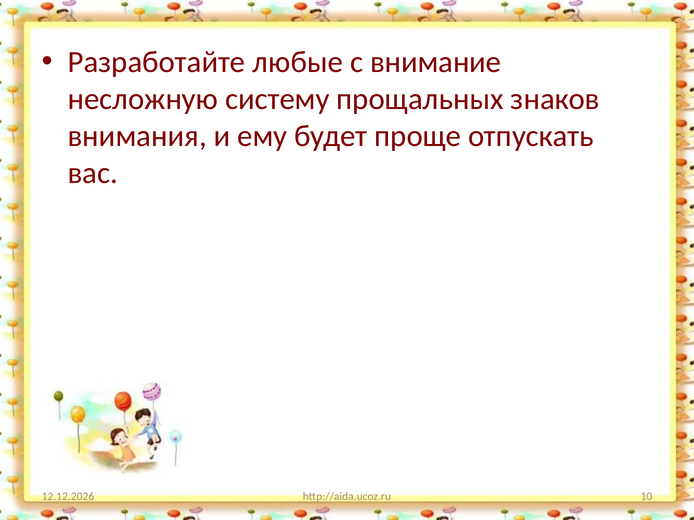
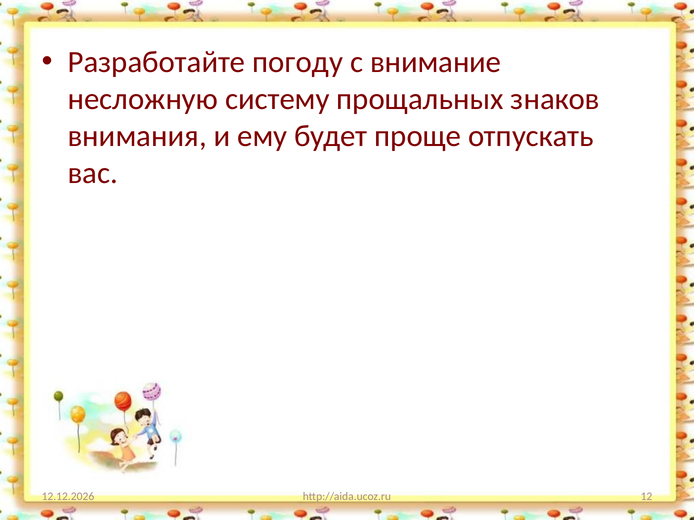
любые: любые -> погоду (298, 62)
10: 10 -> 12 (646, 497)
